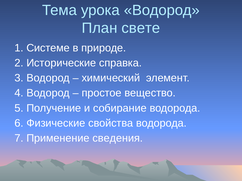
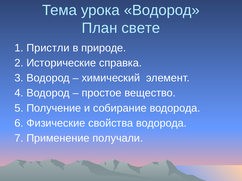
Системе: Системе -> Пристли (48, 48)
сведения: сведения -> получали (118, 138)
